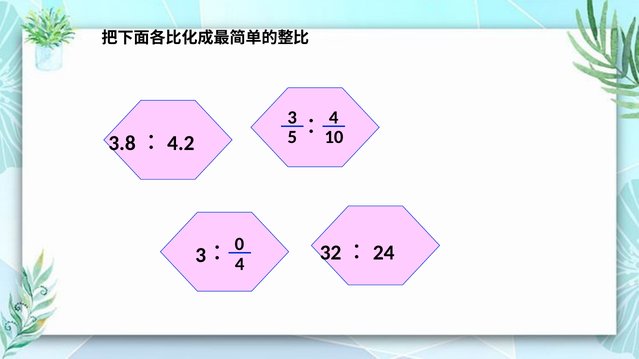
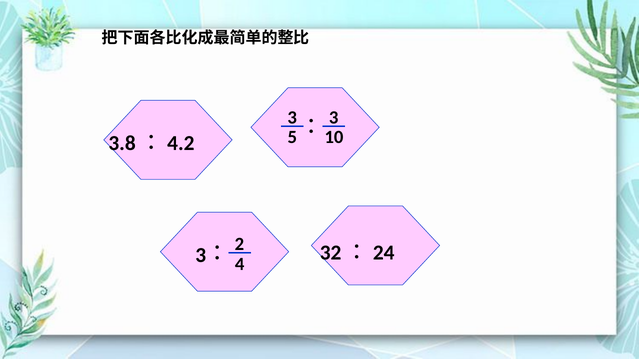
4: 4 -> 3 (334, 118)
0: 0 -> 2 (239, 245)
